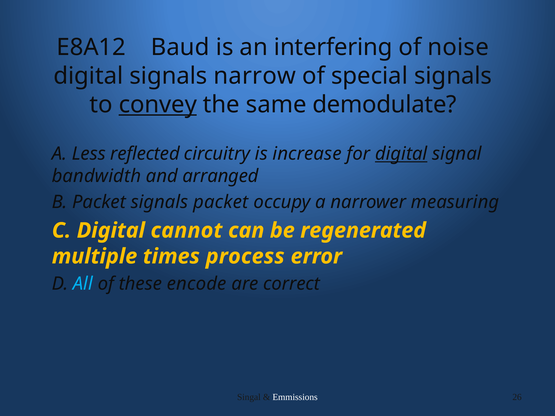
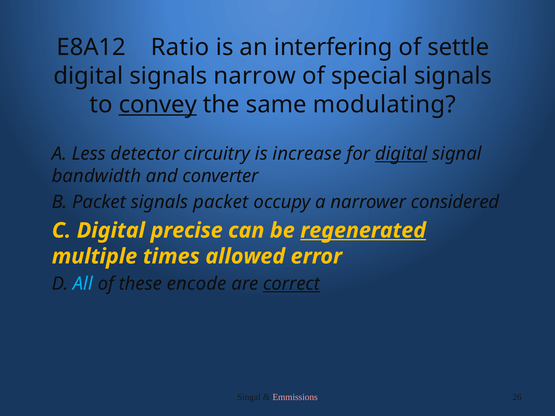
Baud: Baud -> Ratio (180, 47)
noise: noise -> settle (458, 47)
demodulate: demodulate -> modulating (384, 105)
reflected: reflected -> detector (145, 154)
arranged: arranged -> converter (221, 176)
measuring: measuring -> considered (455, 202)
cannot: cannot -> precise (187, 231)
regenerated underline: none -> present (363, 231)
process: process -> allowed (245, 257)
correct underline: none -> present (292, 284)
Emmissions colour: white -> pink (295, 398)
